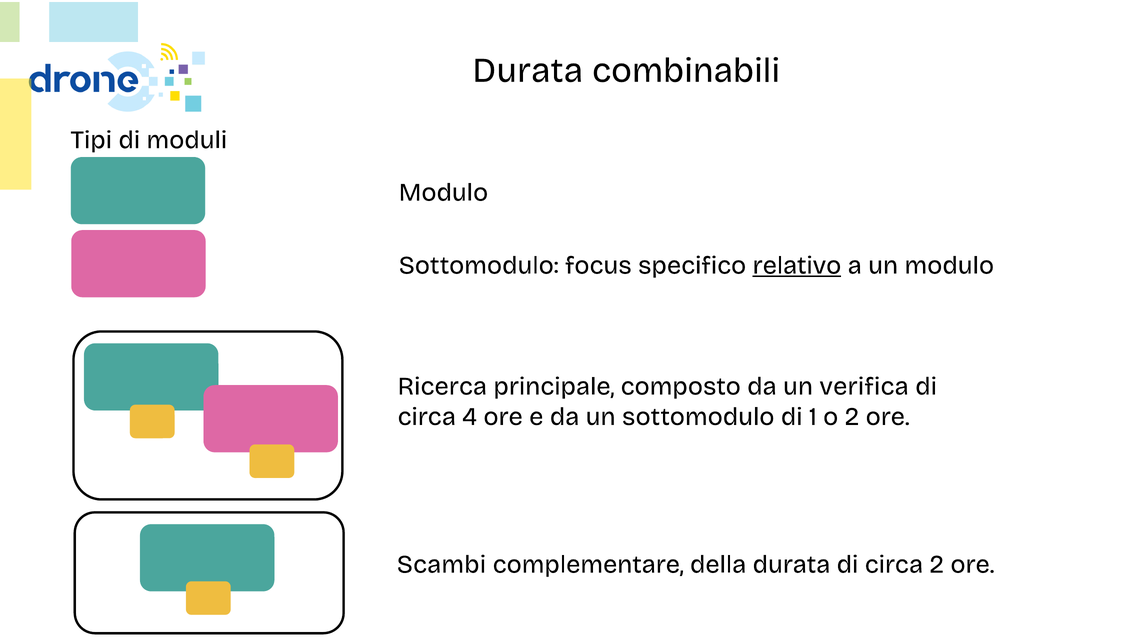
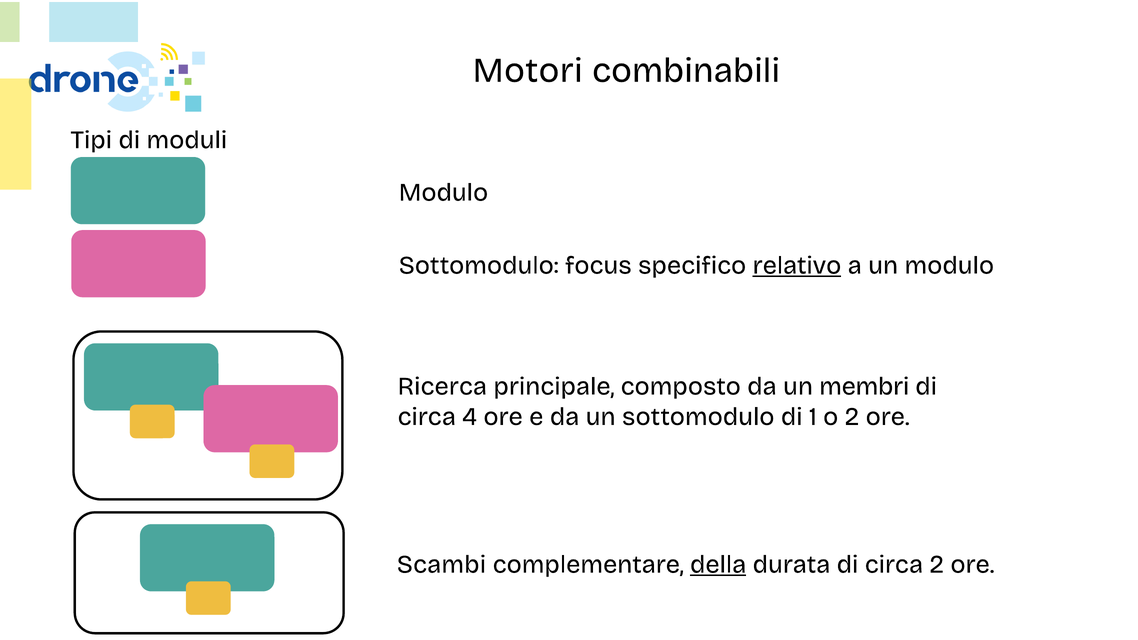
Durata: Durata -> Motori (528, 70)
verifica: verifica -> membri (864, 386)
della underline: none -> present (718, 564)
